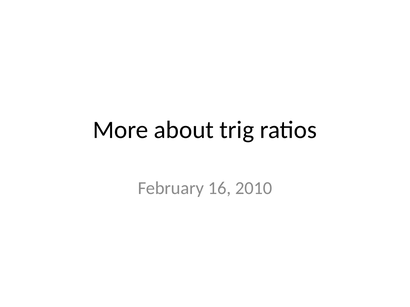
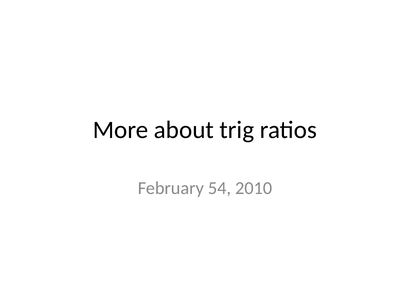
16: 16 -> 54 (219, 189)
